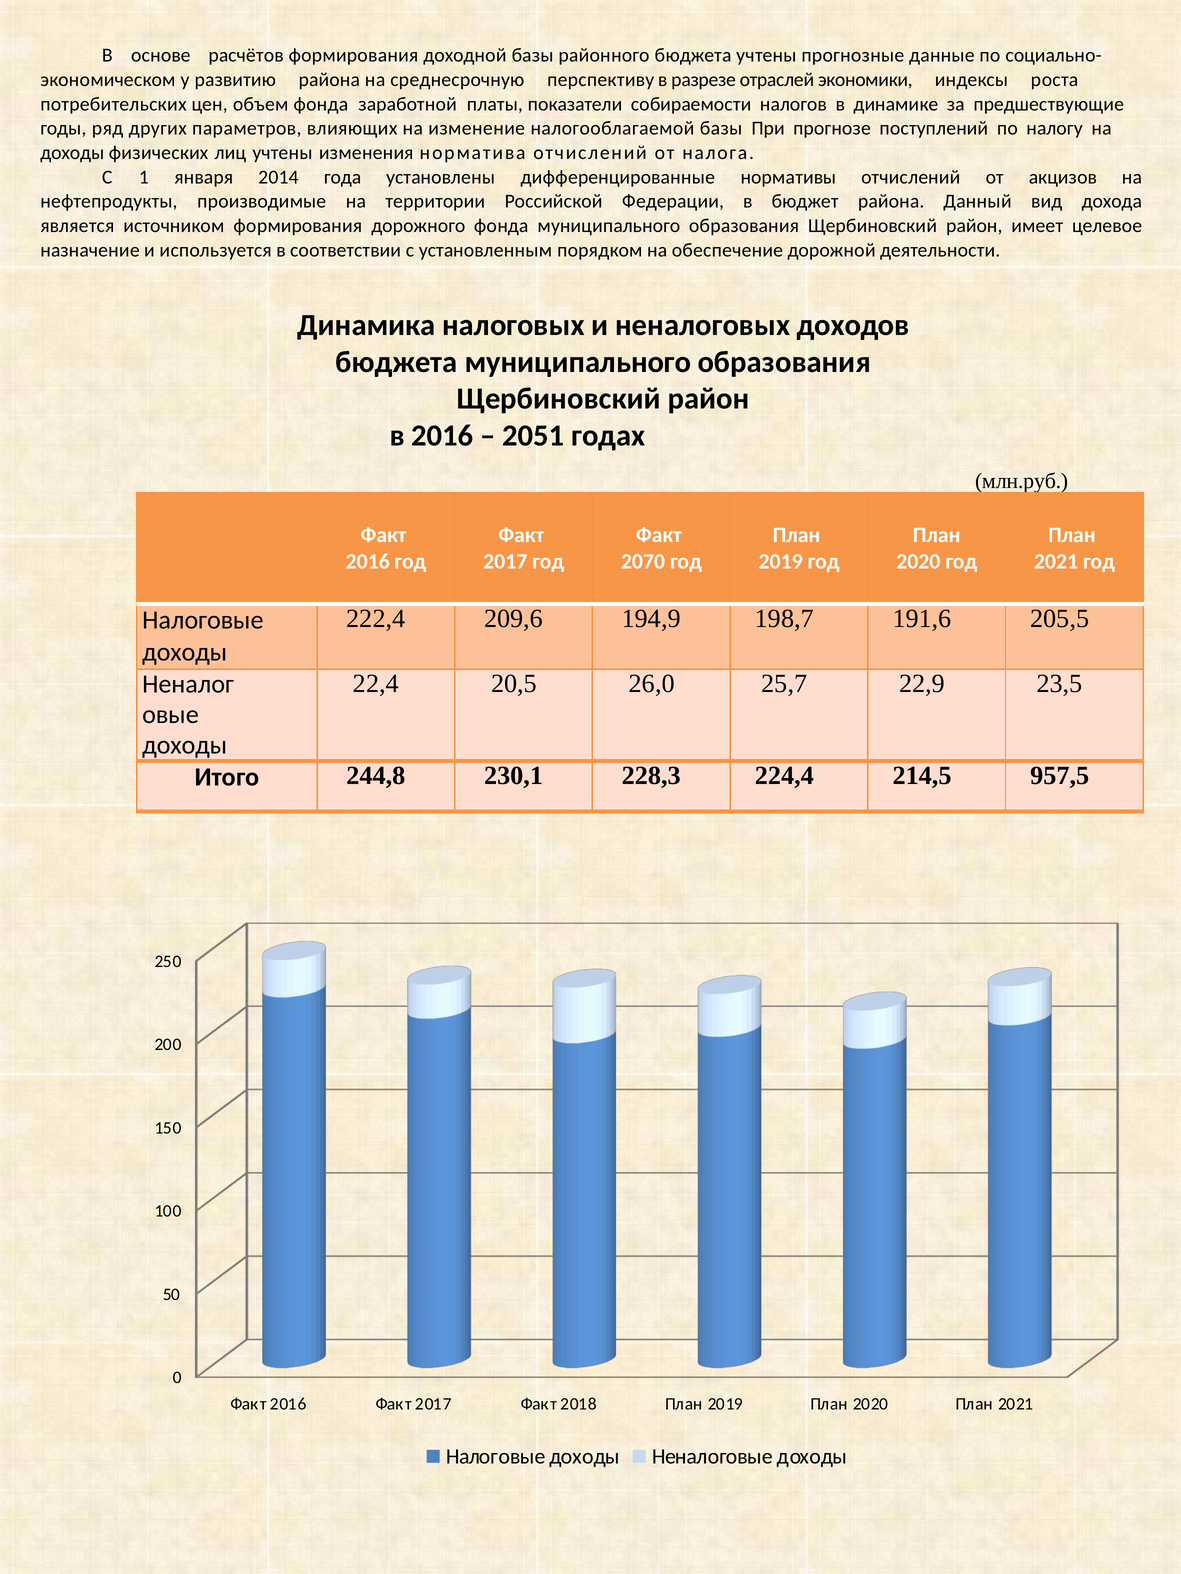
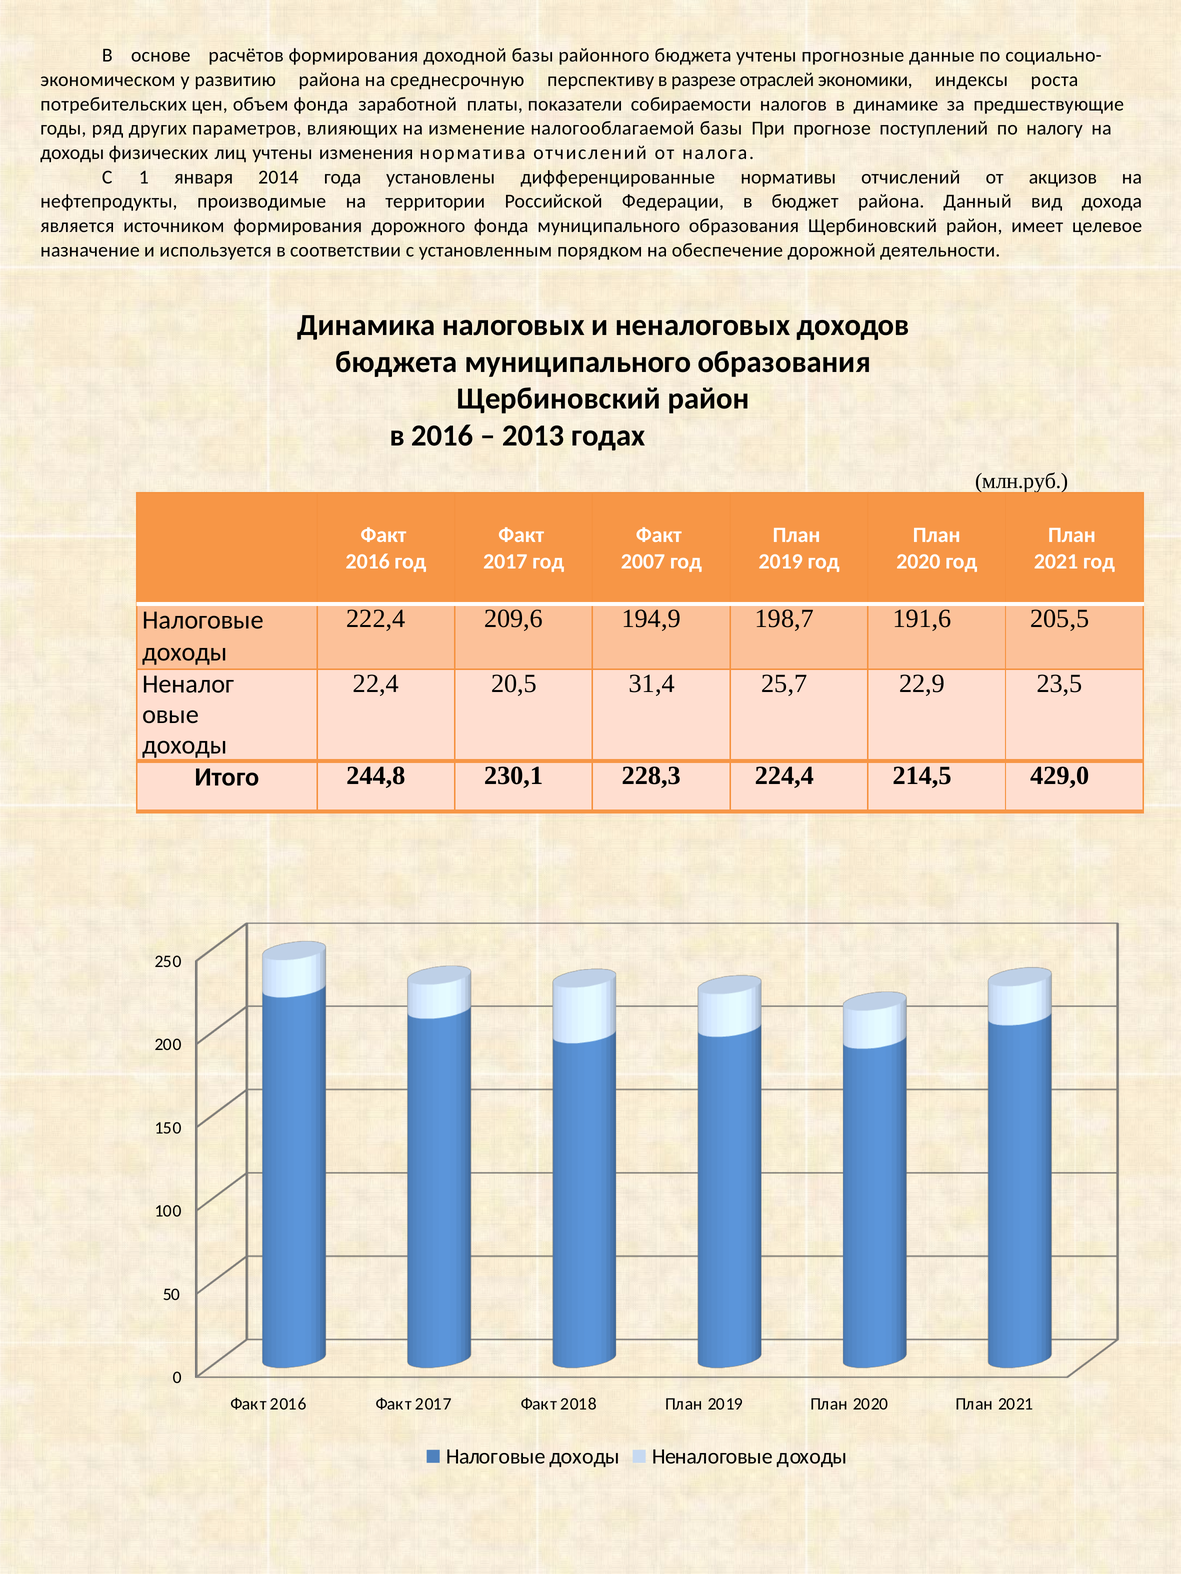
2051: 2051 -> 2013 (533, 436)
2070: 2070 -> 2007 (643, 562)
26,0: 26,0 -> 31,4 (652, 684)
957,5: 957,5 -> 429,0 (1060, 776)
